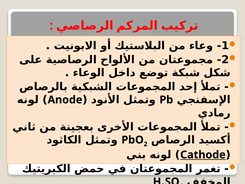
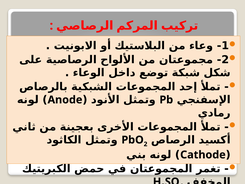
Cathode underline: present -> none (203, 155)
